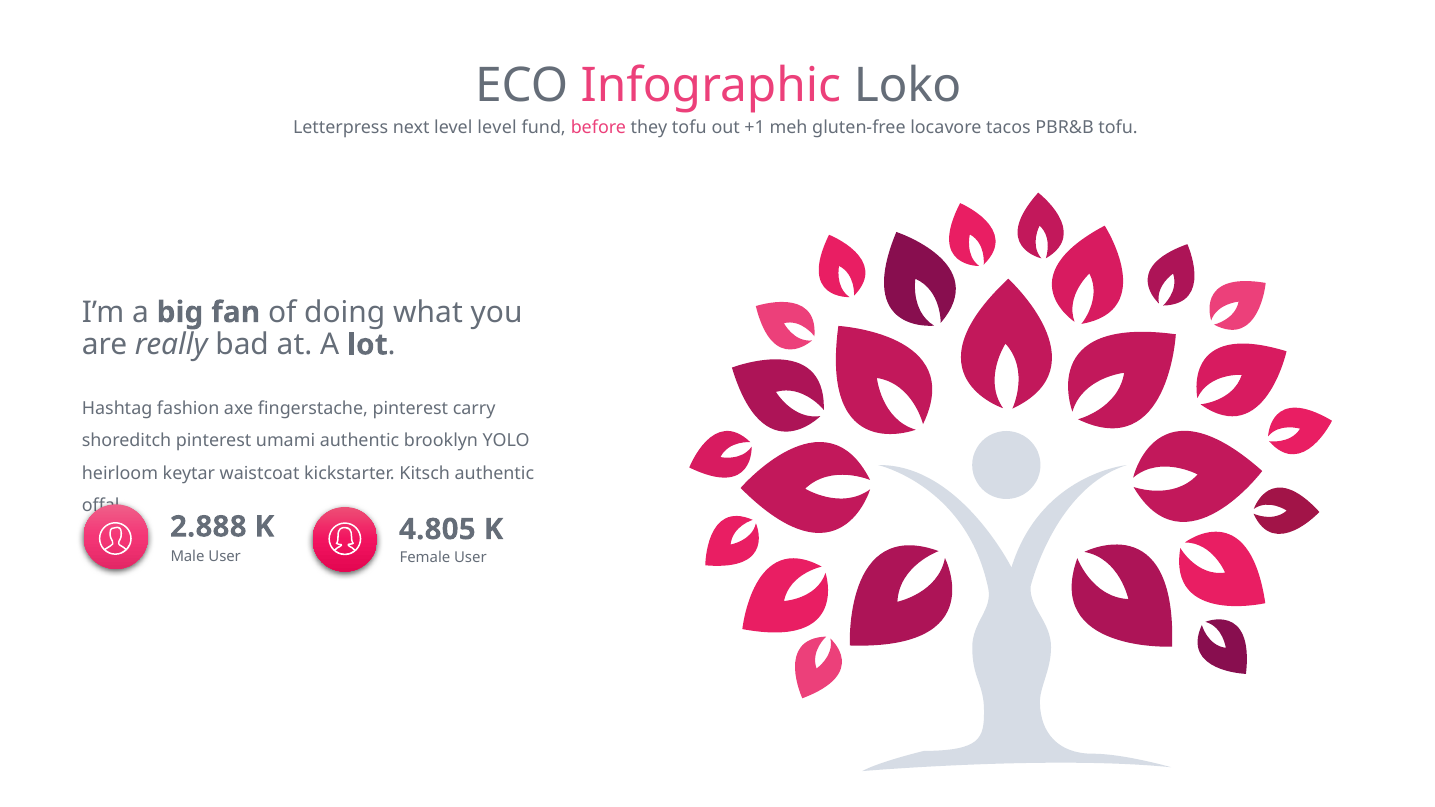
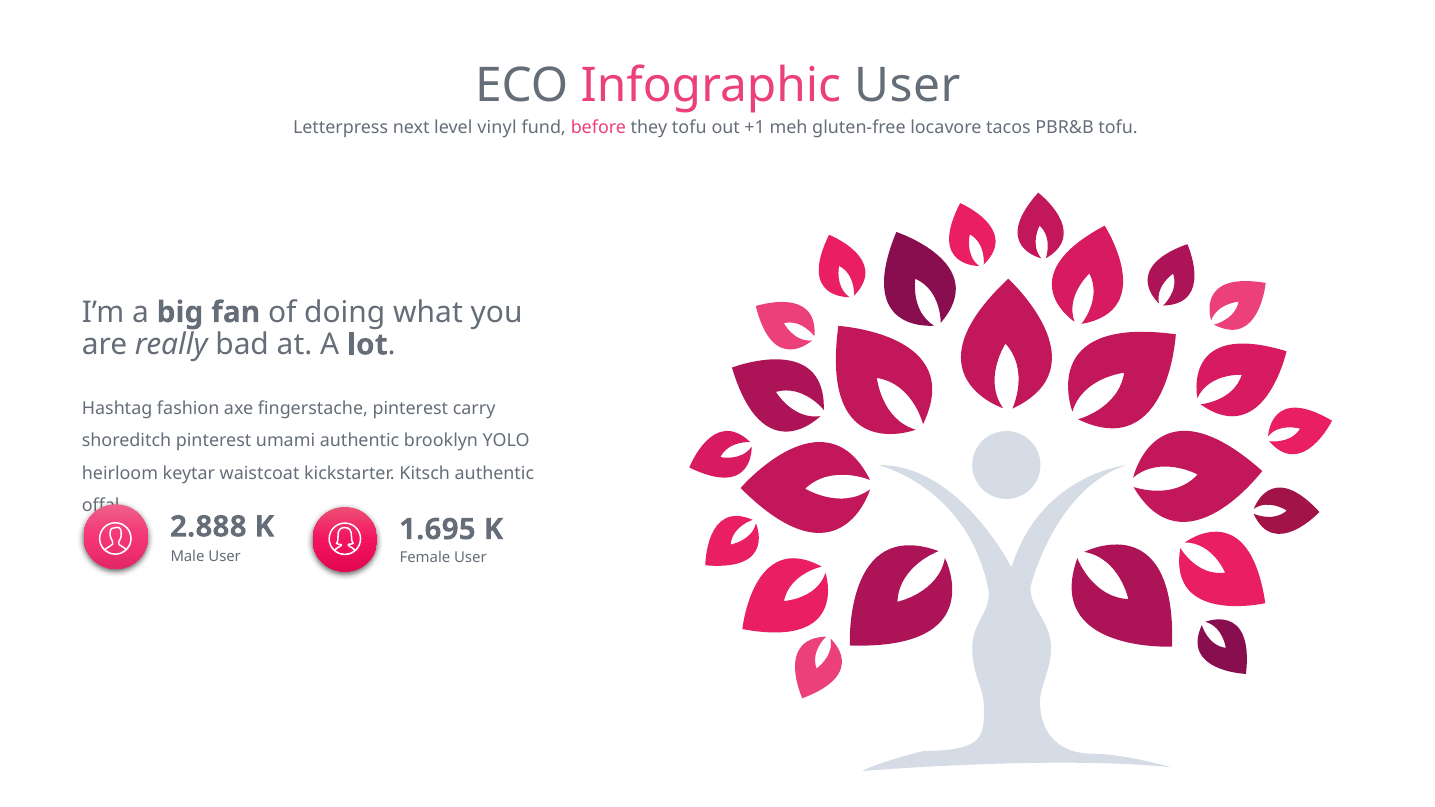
Infographic Loko: Loko -> User (907, 85)
level level: level -> vinyl (497, 128)
4.805: 4.805 -> 1.695 (437, 529)
